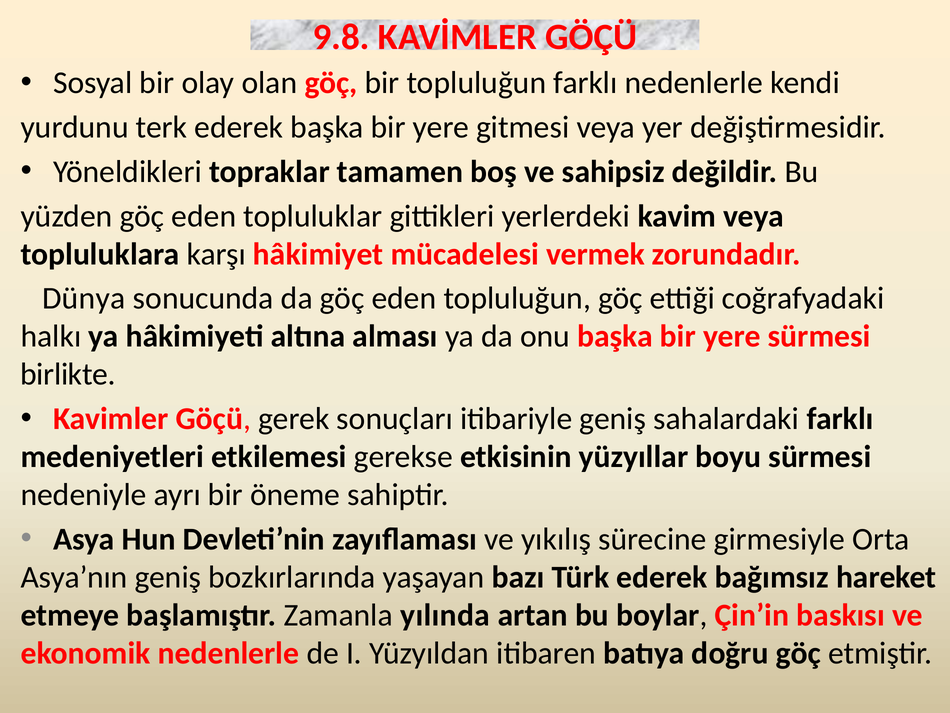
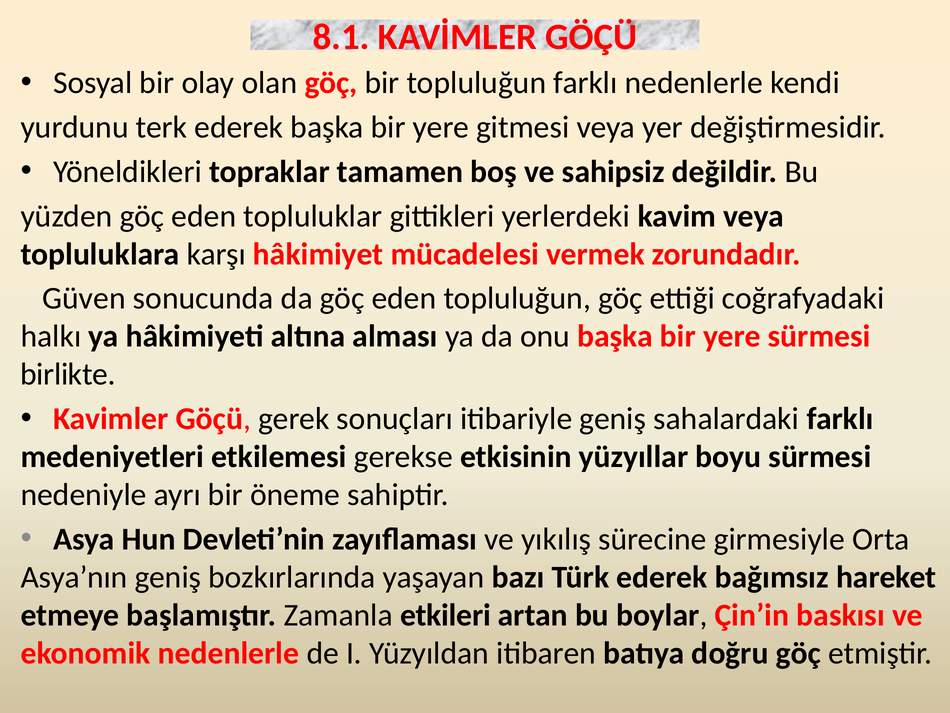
9.8: 9.8 -> 8.1 (341, 37)
Dünya: Dünya -> Güven (84, 298)
yılında: yılında -> etkileri (445, 615)
